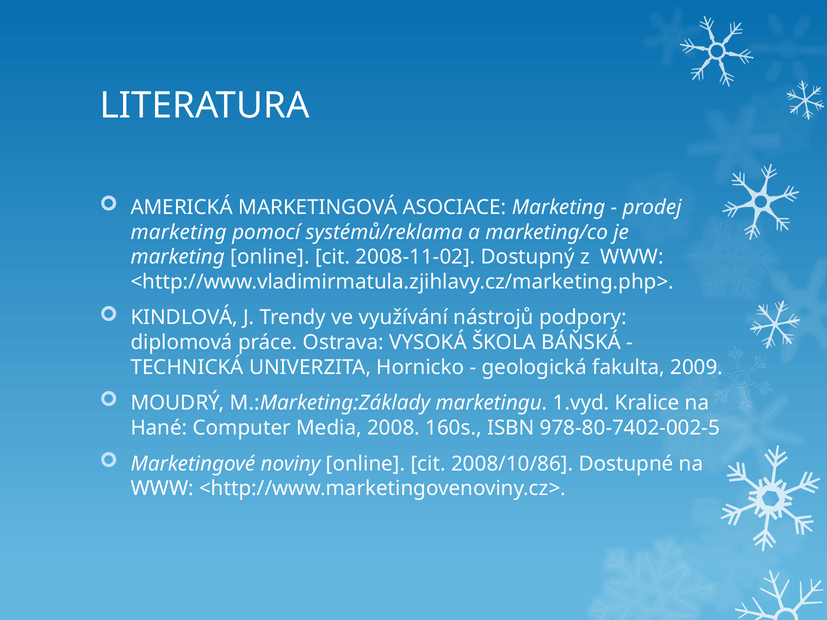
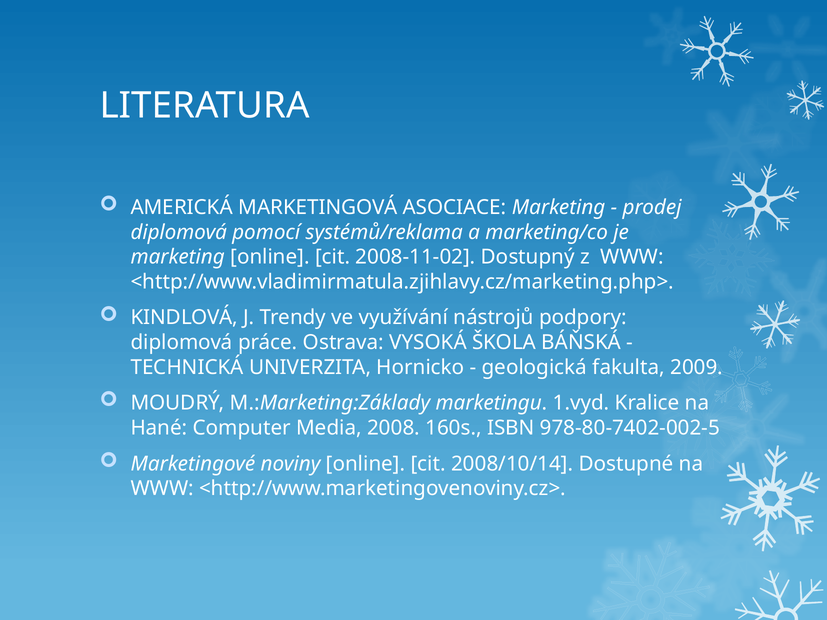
marketing: marketing -> diplomová (179, 232)
2008/10/86: 2008/10/86 -> 2008/10/14 (512, 464)
